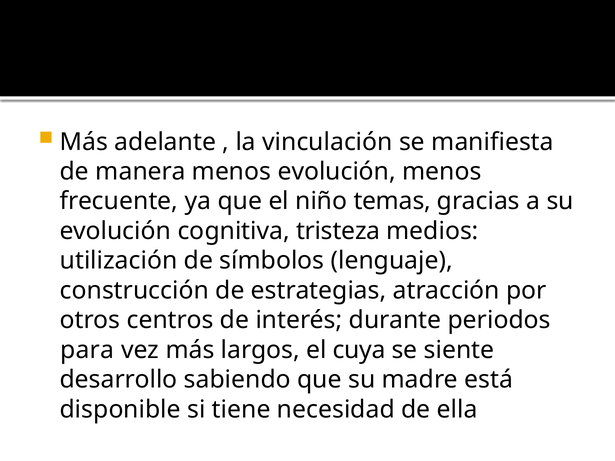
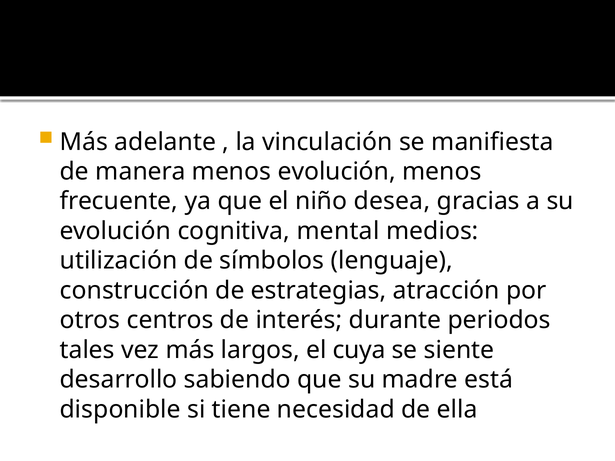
temas: temas -> desea (392, 201)
tristeza: tristeza -> mental (338, 231)
para: para -> tales (87, 350)
